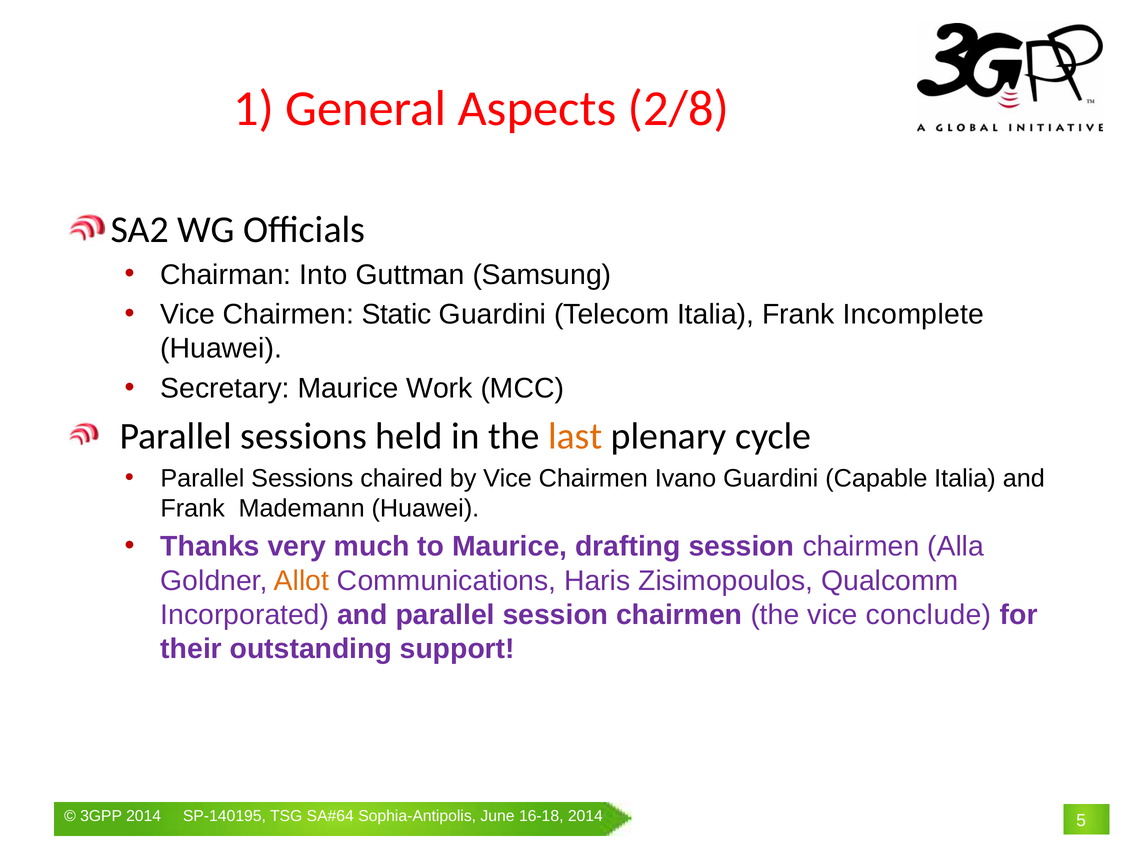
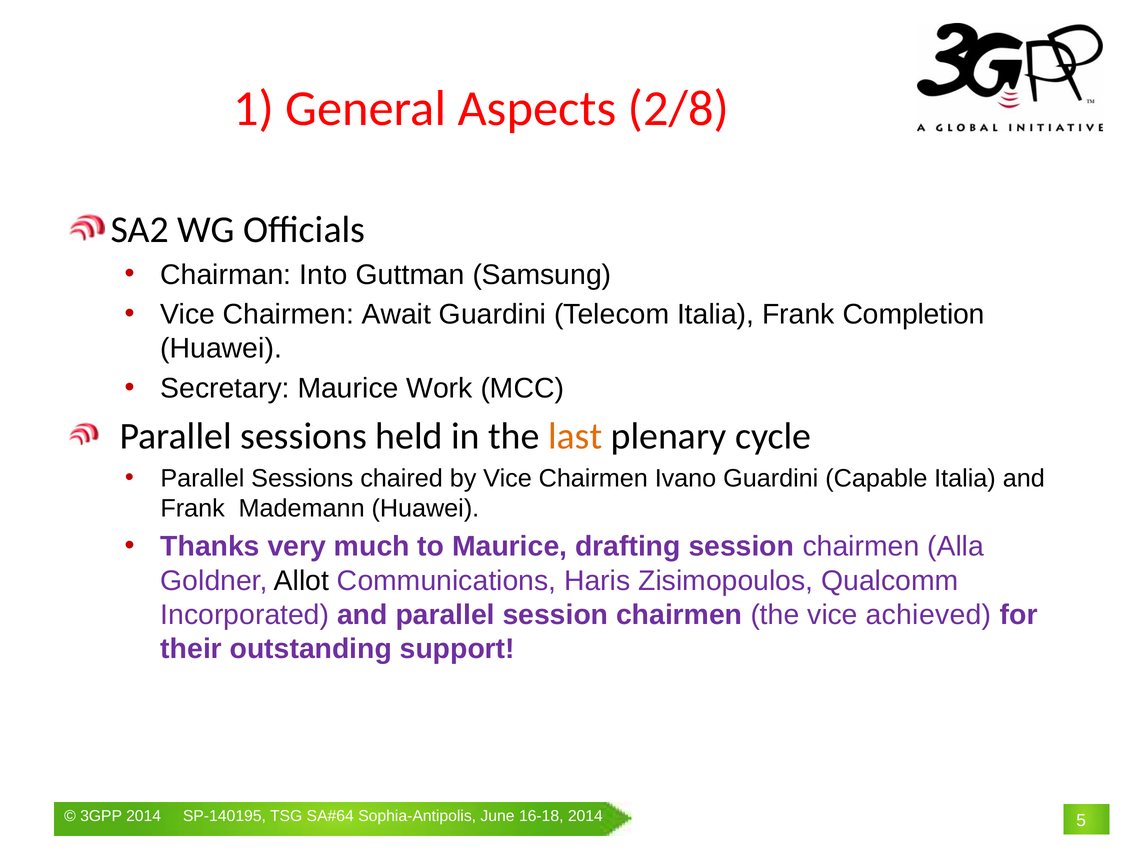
Static: Static -> Await (396, 314)
Incomplete: Incomplete -> Completion (914, 314)
Allot colour: orange -> black (302, 581)
conclude: conclude -> achieved (929, 615)
